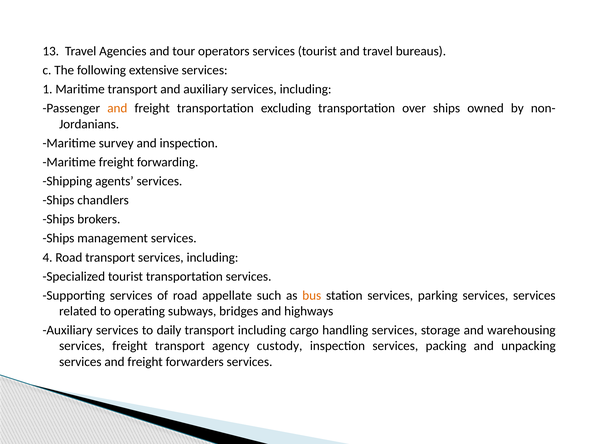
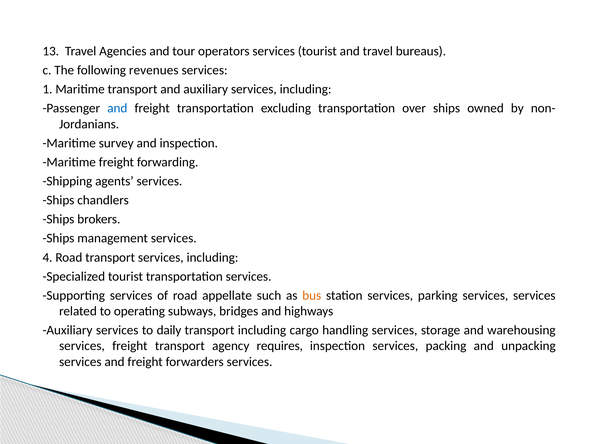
extensive: extensive -> revenues (154, 70)
and colour: orange -> blue (117, 108)
custody: custody -> requires (280, 346)
